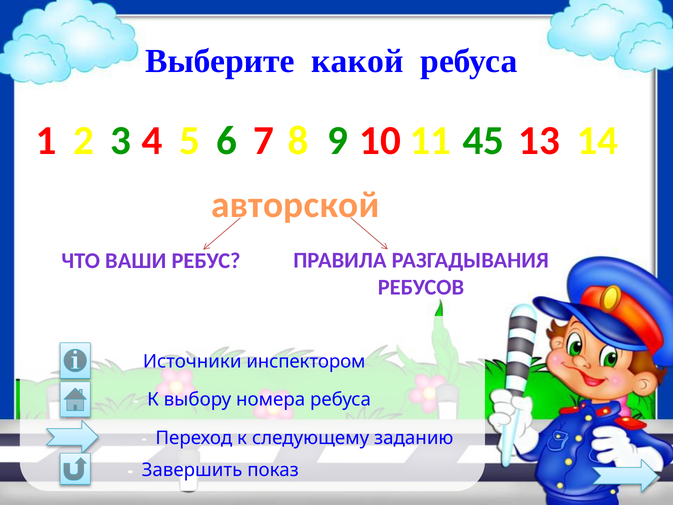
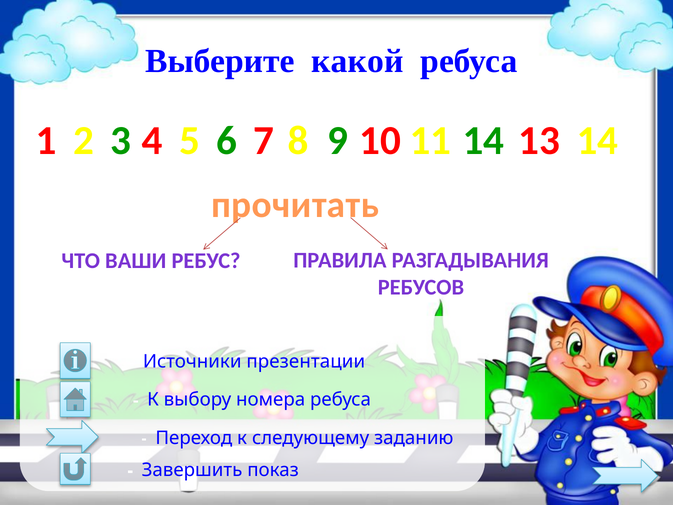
11 45: 45 -> 14 (483, 141)
авторской: авторской -> прочитать (295, 205)
инспектором: инспектором -> презентации (306, 361)
